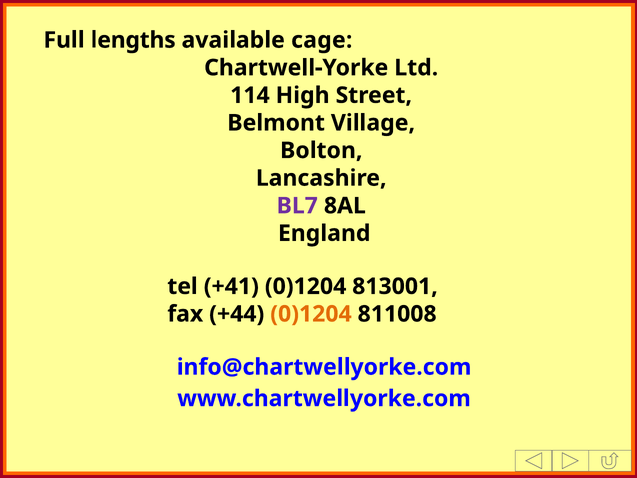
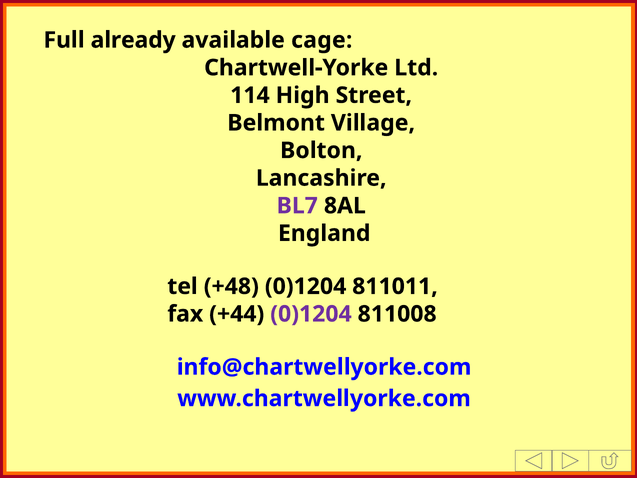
lengths: lengths -> already (133, 40)
+41: +41 -> +48 (231, 286)
813001: 813001 -> 811011 (395, 286)
0)1204 colour: orange -> purple (311, 314)
